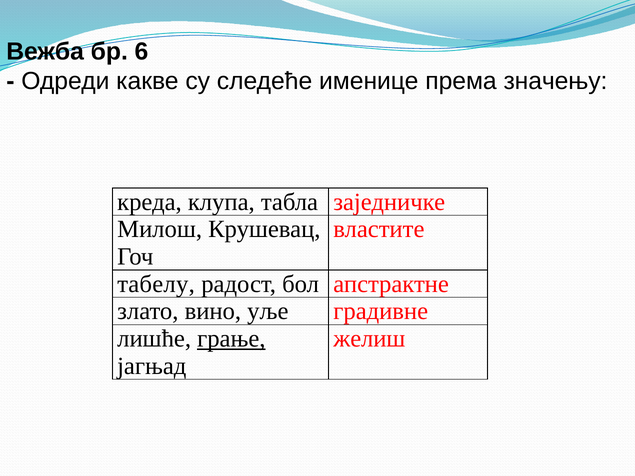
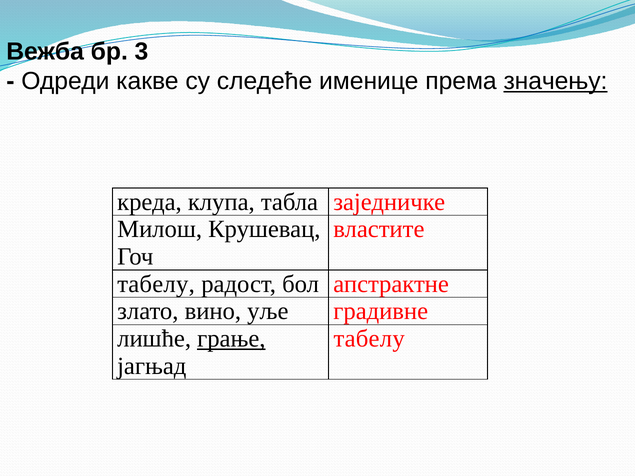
6: 6 -> 3 (141, 51)
значењу underline: none -> present (555, 81)
желиш: желиш -> табелу (369, 339)
